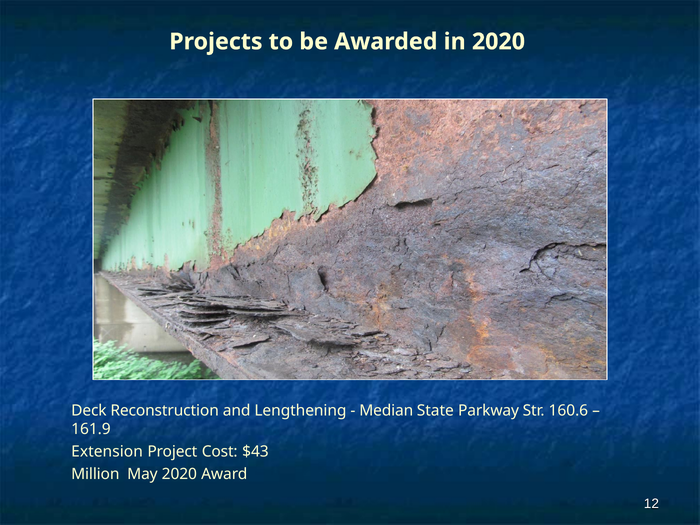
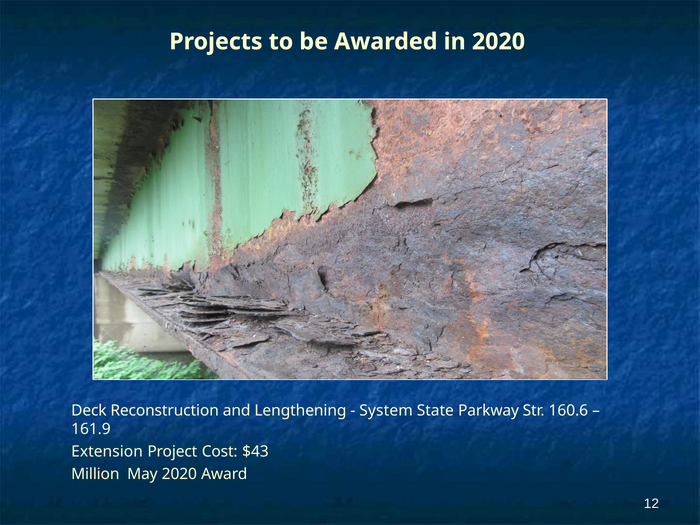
Median: Median -> System (386, 411)
